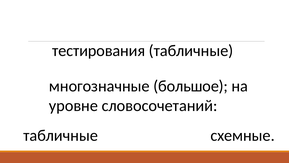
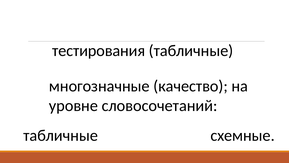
большое: большое -> качество (191, 86)
